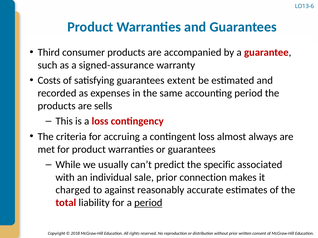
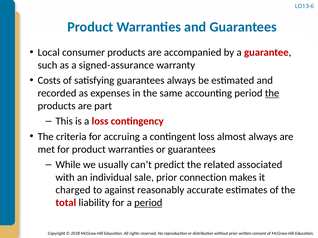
Third: Third -> Local (49, 53)
guarantees extent: extent -> always (181, 81)
the underline: none -> present (272, 93)
sells: sells -> part (103, 106)
specific: specific -> related (219, 165)
